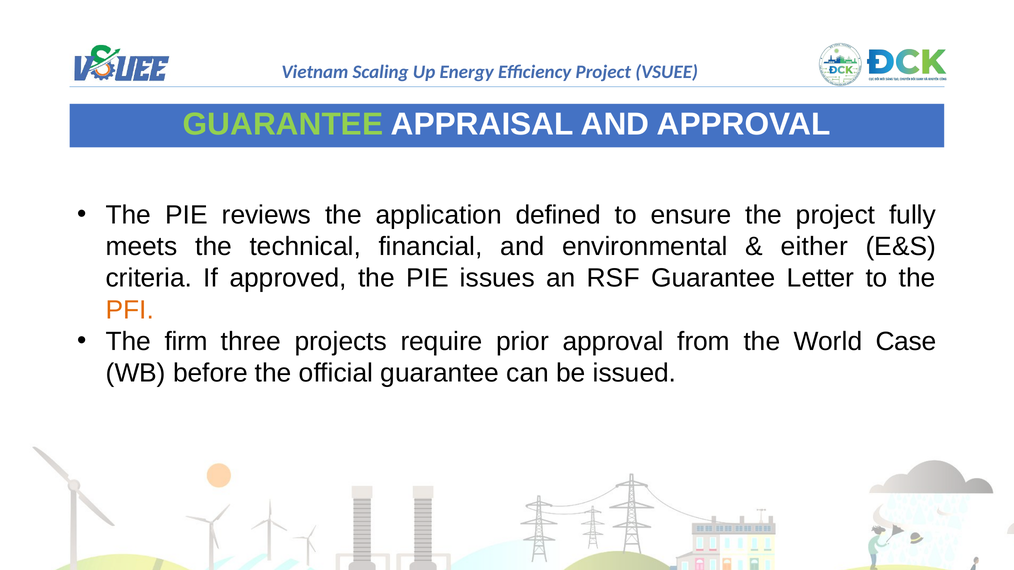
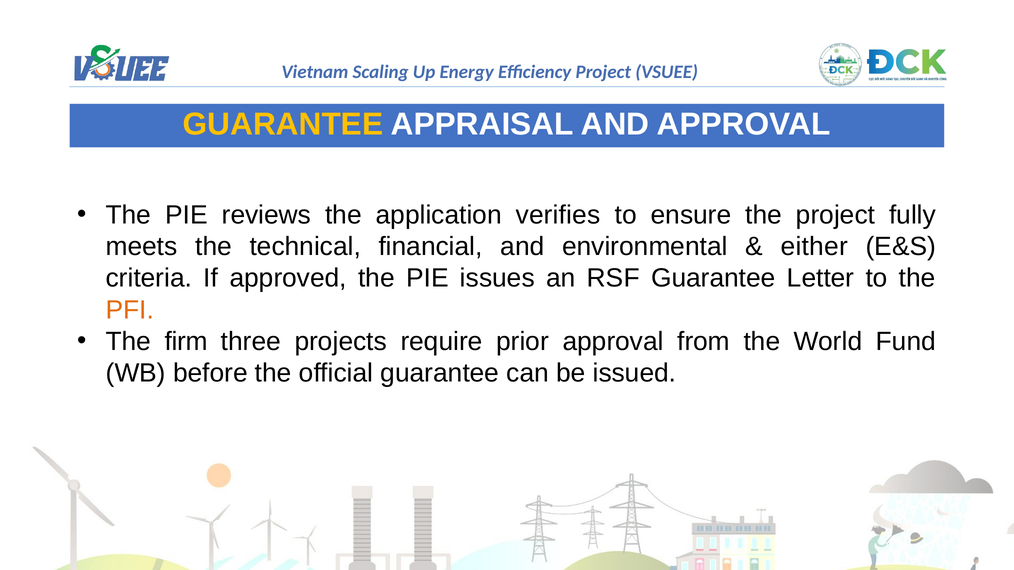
GUARANTEE colour: light green -> yellow (283, 125)
defined: defined -> verifies (558, 215)
Case: Case -> Fund (906, 342)
